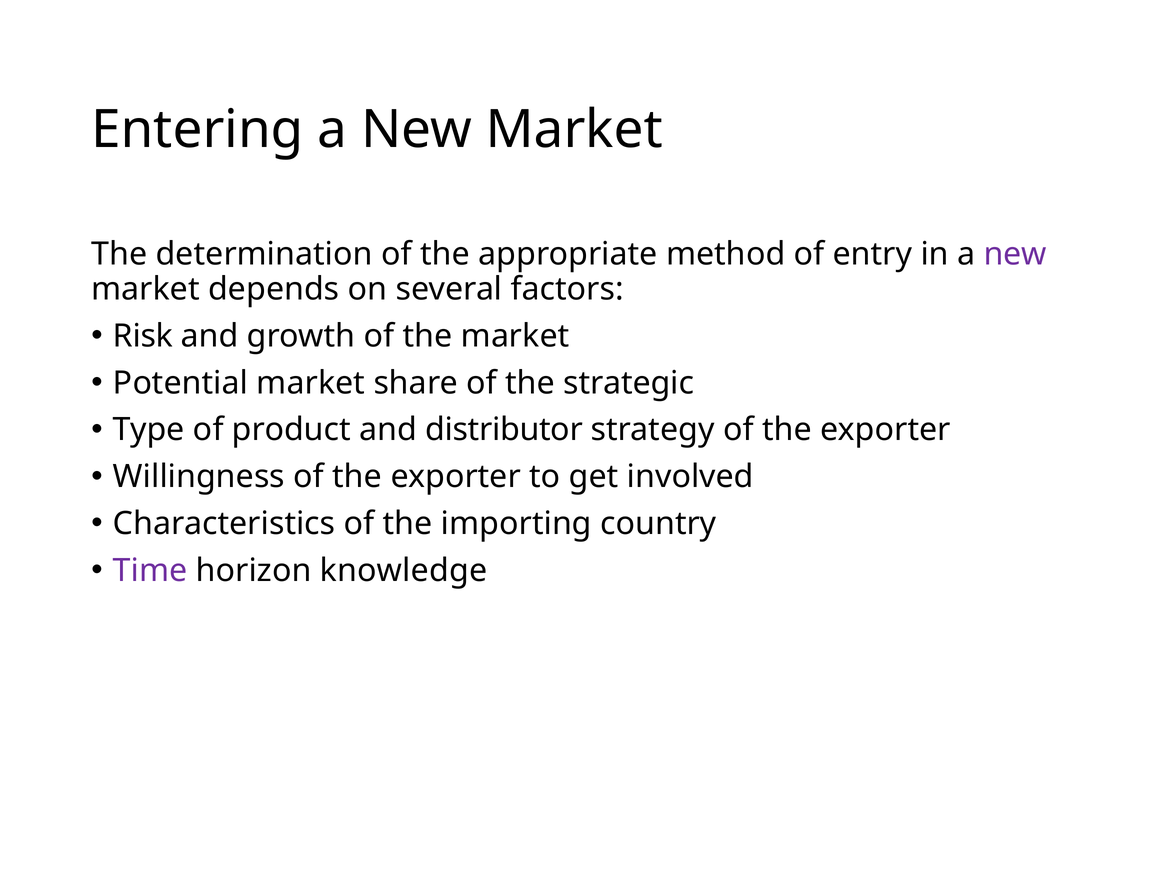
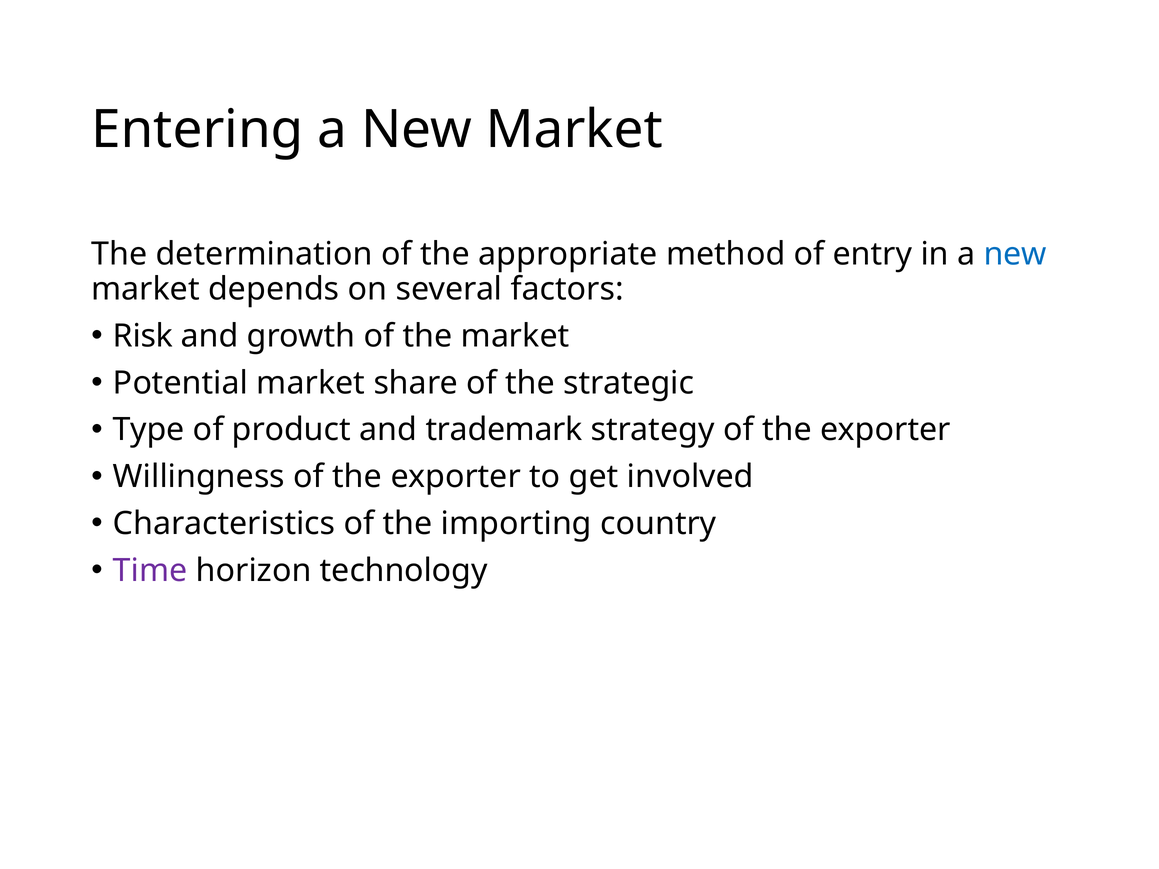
new colour: purple -> blue (1015, 254)
distributor: distributor -> trademark (504, 430)
knowledge: knowledge -> technology (404, 571)
